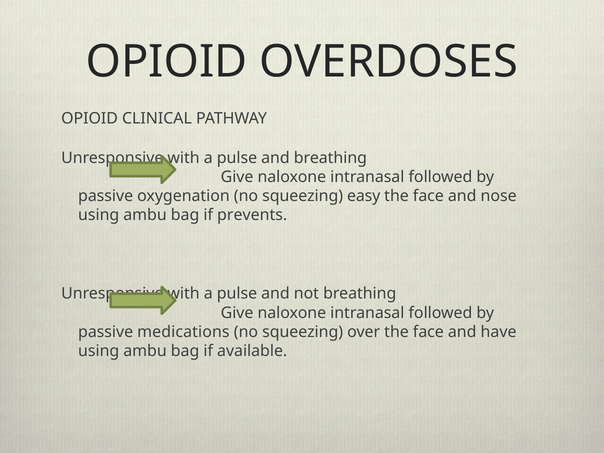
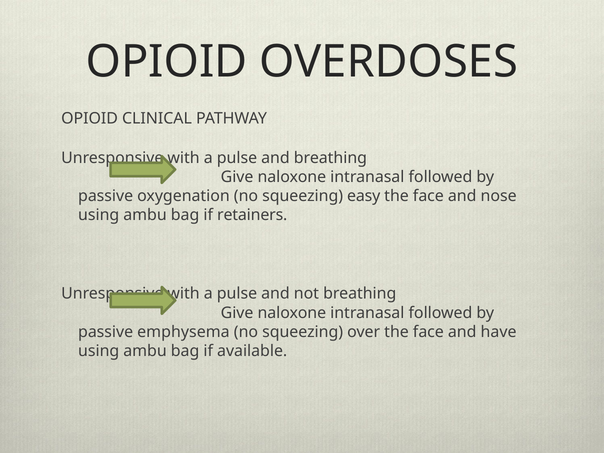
prevents: prevents -> retainers (252, 215)
medications: medications -> emphysema (183, 332)
